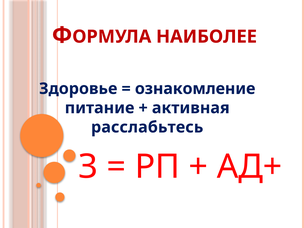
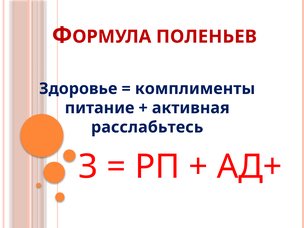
НАИБОЛЕЕ: НАИБОЛЕЕ -> ПОЛЕНЬЕВ (206, 37)
ознакомление: ознакомление -> комплименты (195, 89)
